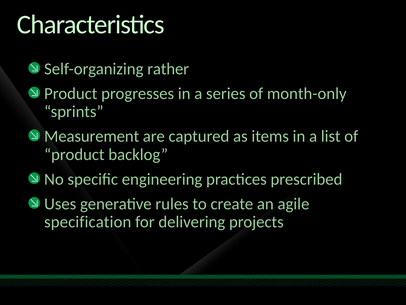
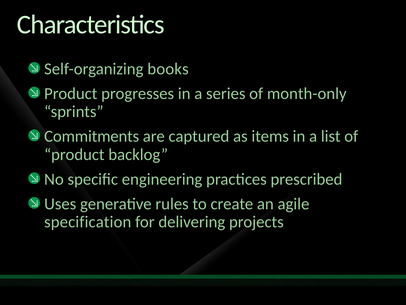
rather: rather -> books (168, 69)
Measurement: Measurement -> Commitments (92, 136)
